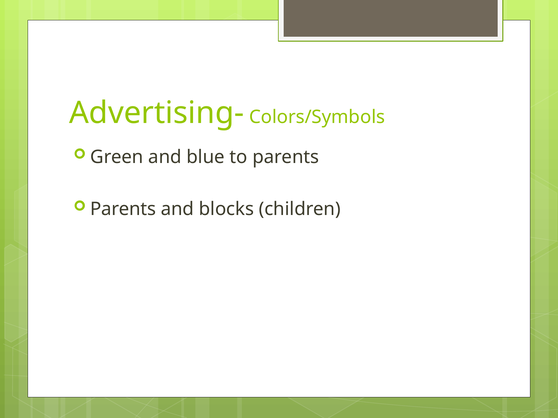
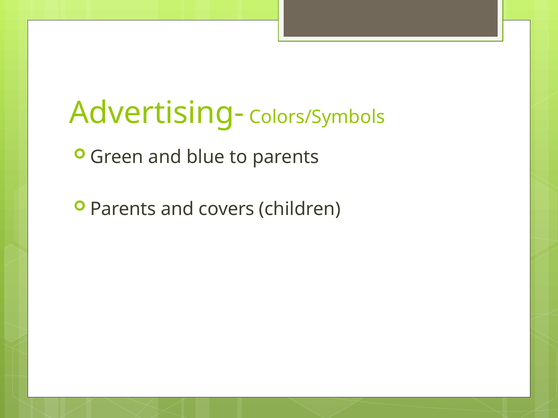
blocks: blocks -> covers (227, 209)
